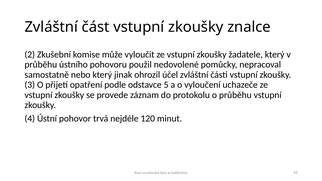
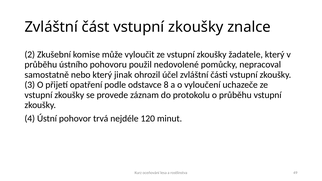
5: 5 -> 8 (166, 85)
